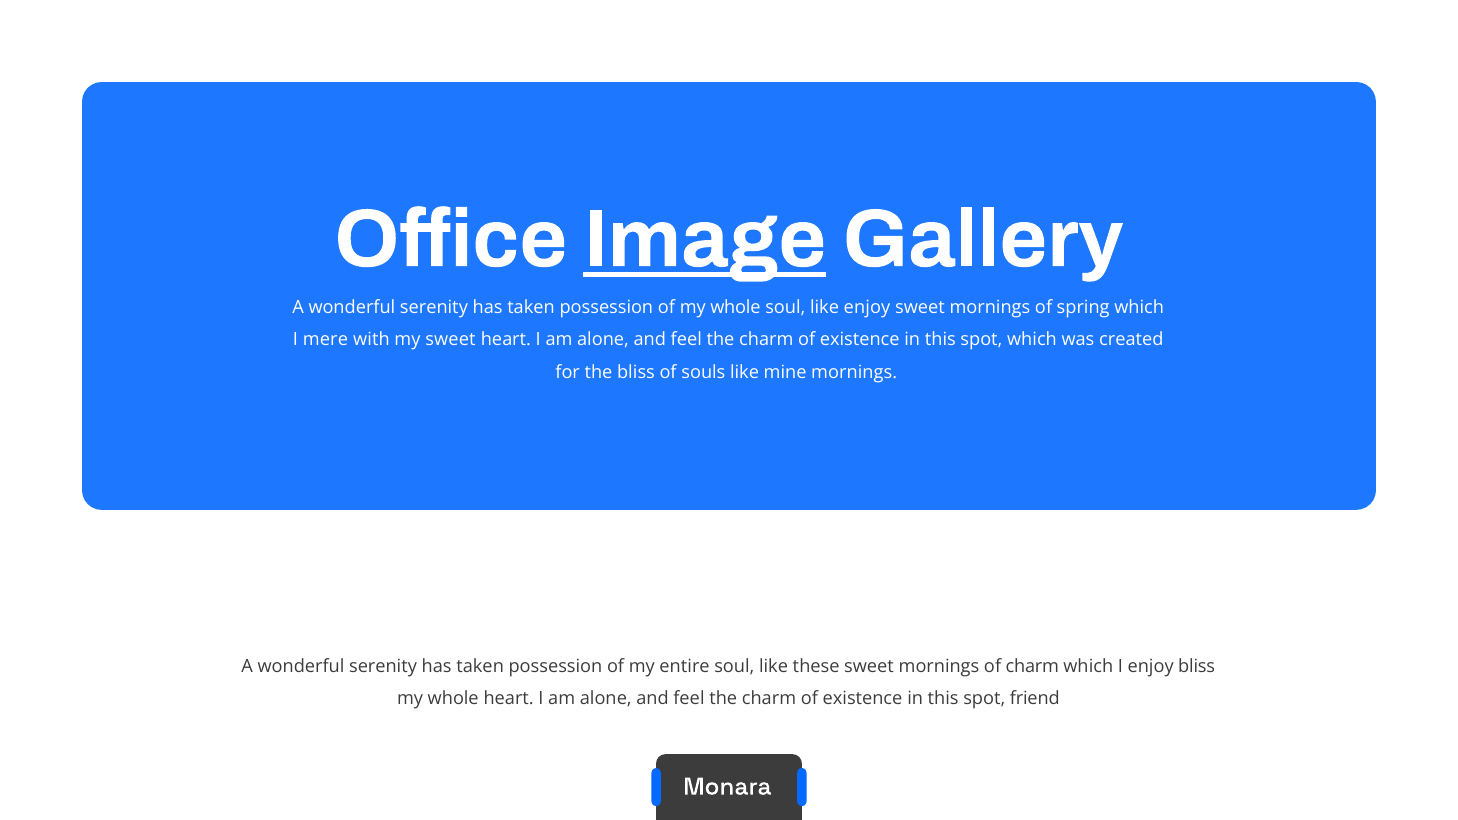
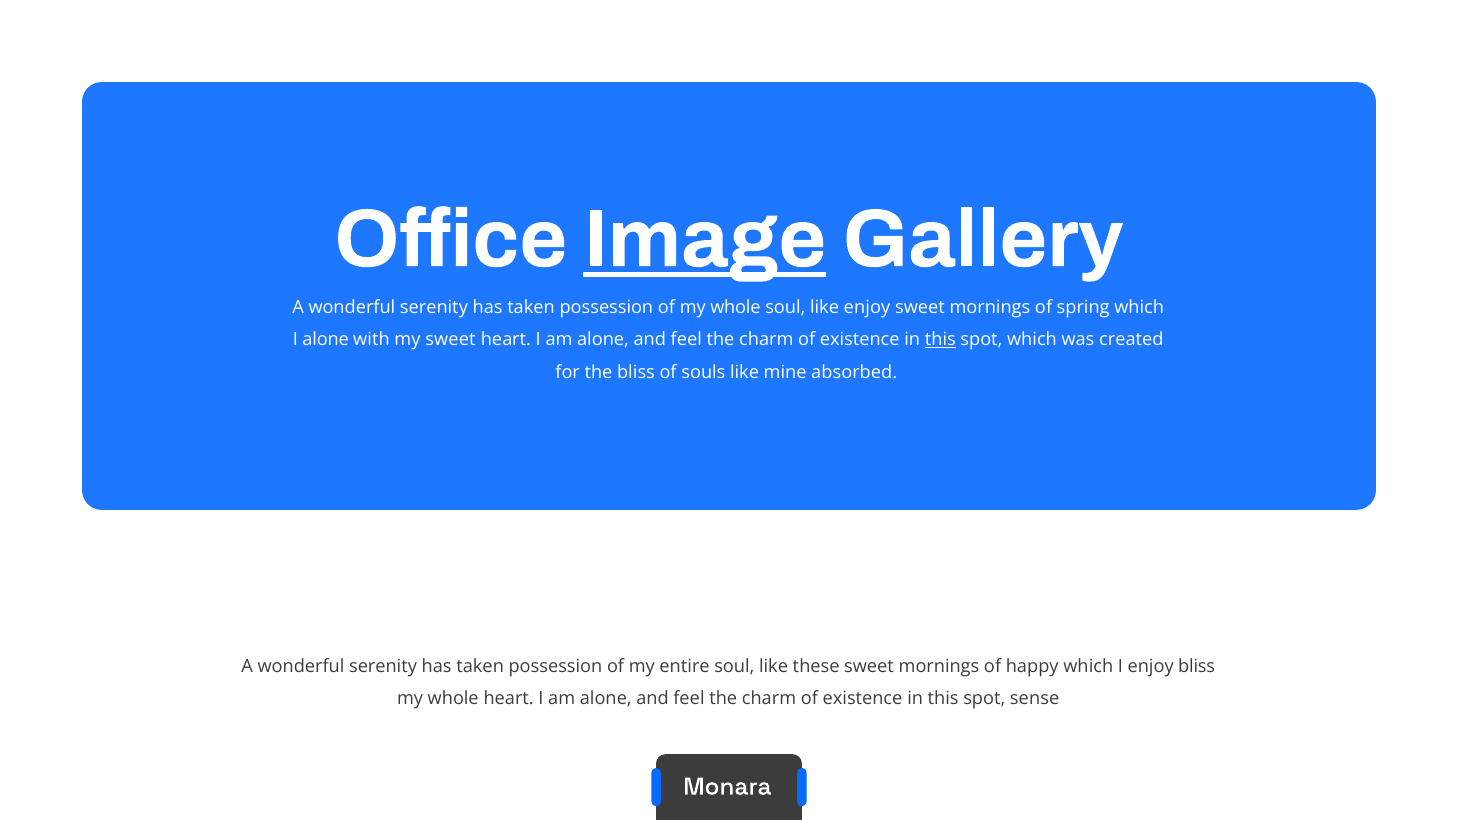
I mere: mere -> alone (326, 340)
this underline: none -> present (940, 340)
mine mornings: mornings -> absorbed (854, 373)
of charm: charm -> happy (1032, 666)
friend: friend -> sense (1035, 699)
